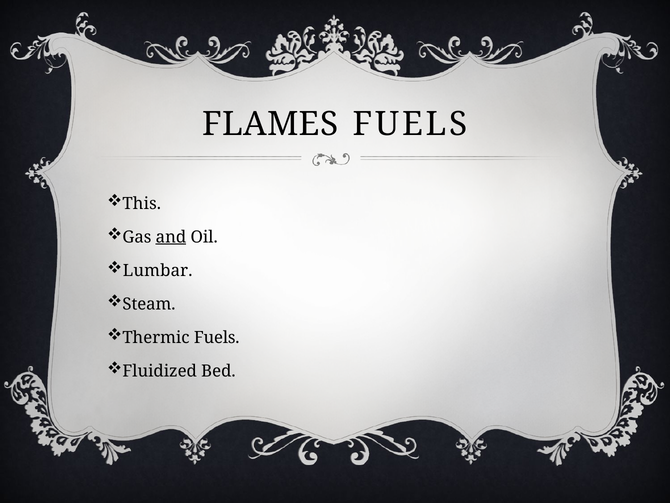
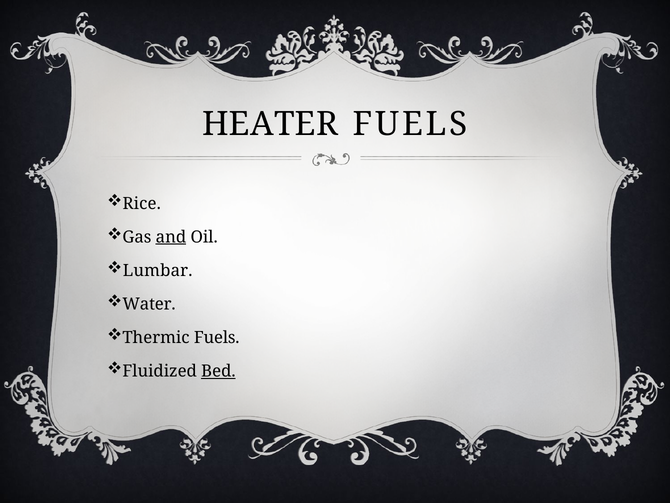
FLAMES: FLAMES -> HEATER (270, 124)
This: This -> Rice (142, 203)
Steam: Steam -> Water (149, 304)
Bed underline: none -> present (218, 371)
